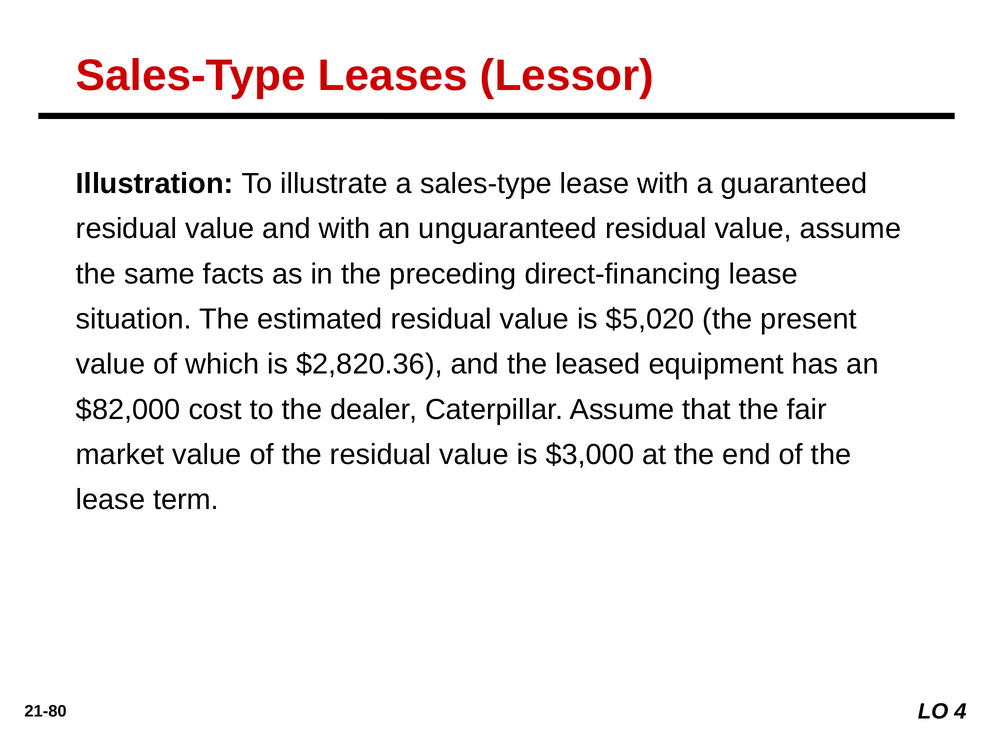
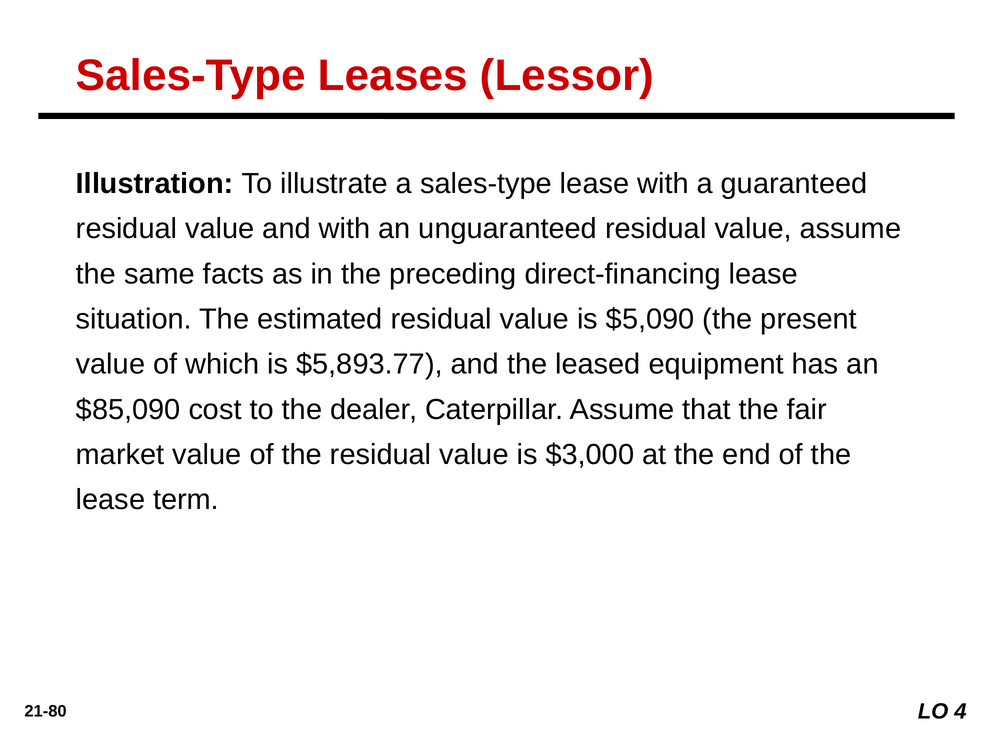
$5,020: $5,020 -> $5,090 (650, 319)
$2,820.36: $2,820.36 -> $5,893.77 (369, 364)
$82,000: $82,000 -> $85,090 (128, 409)
